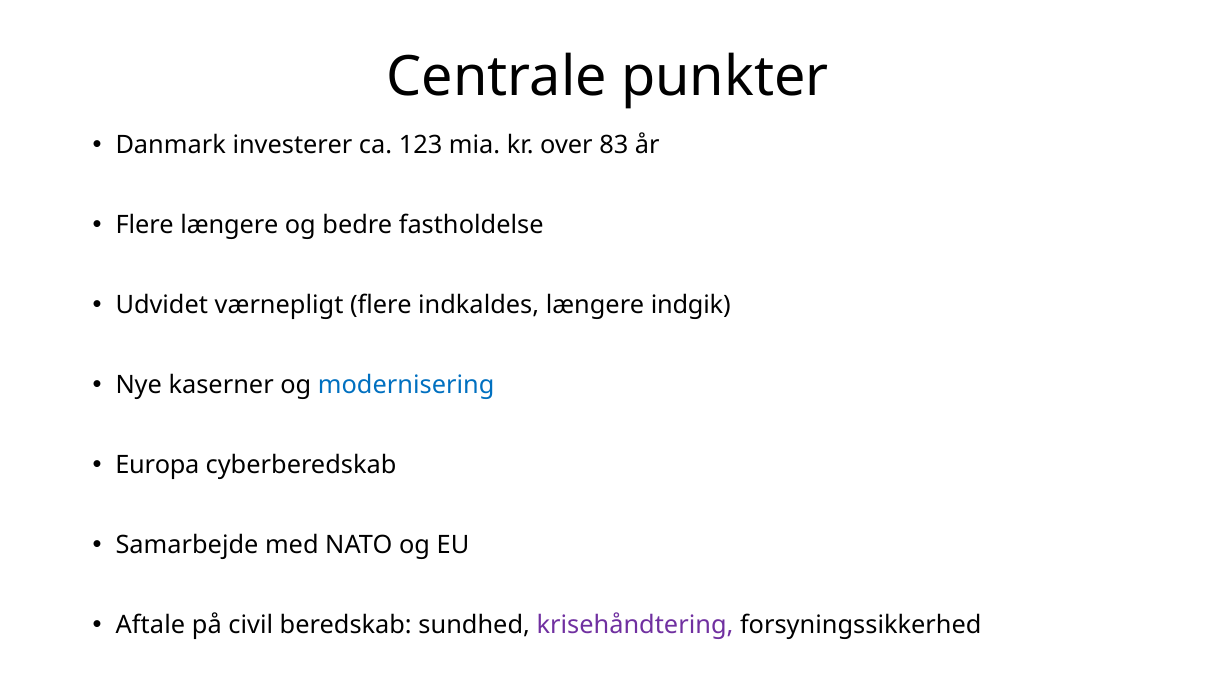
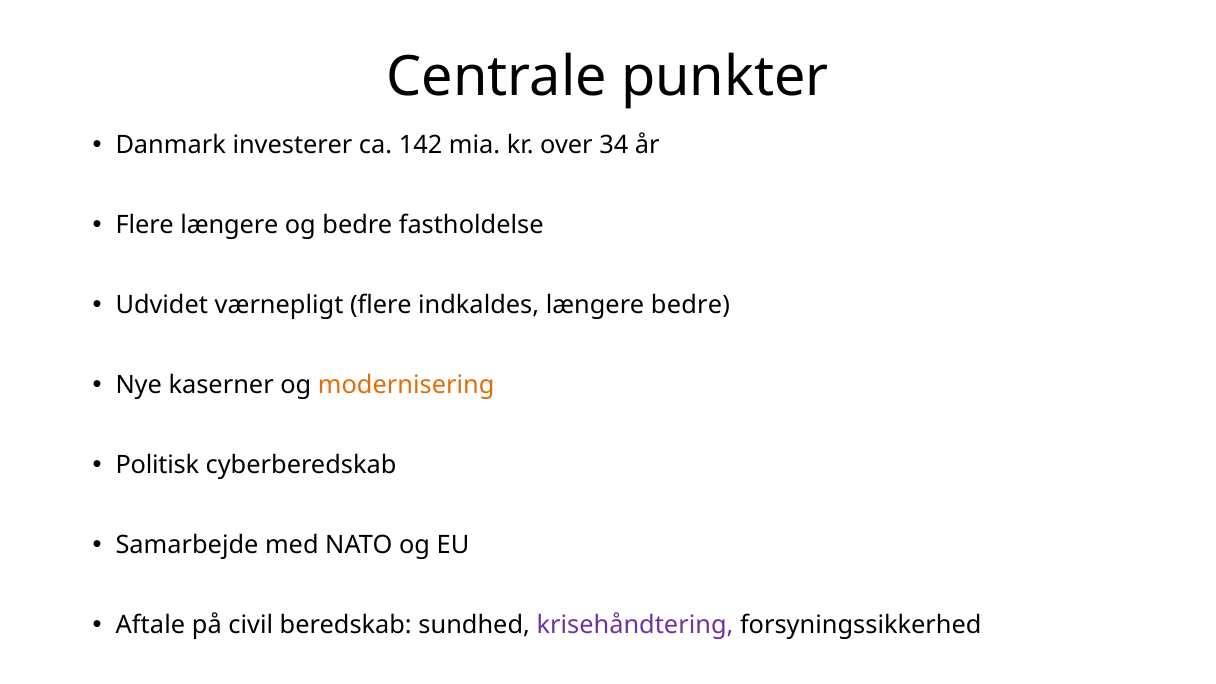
123: 123 -> 142 (421, 145)
83: 83 -> 34 (614, 145)
længere indgik: indgik -> bedre (690, 305)
modernisering colour: blue -> orange (406, 385)
Europa: Europa -> Politisk (157, 465)
